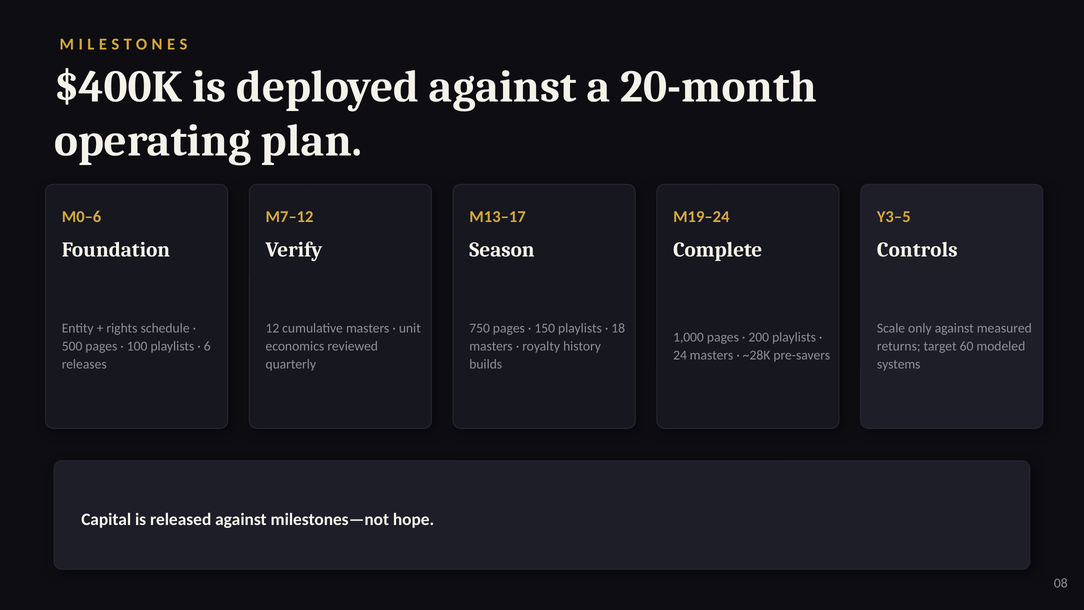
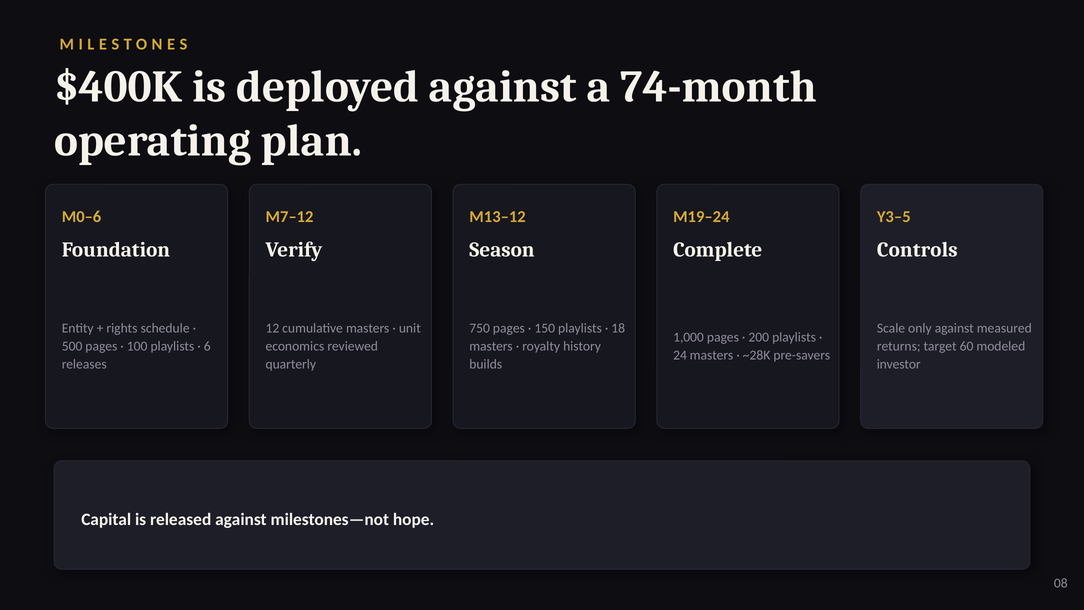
20-month: 20-month -> 74-month (719, 87)
M13–17: M13–17 -> M13–12 (498, 217)
systems: systems -> investor (899, 364)
